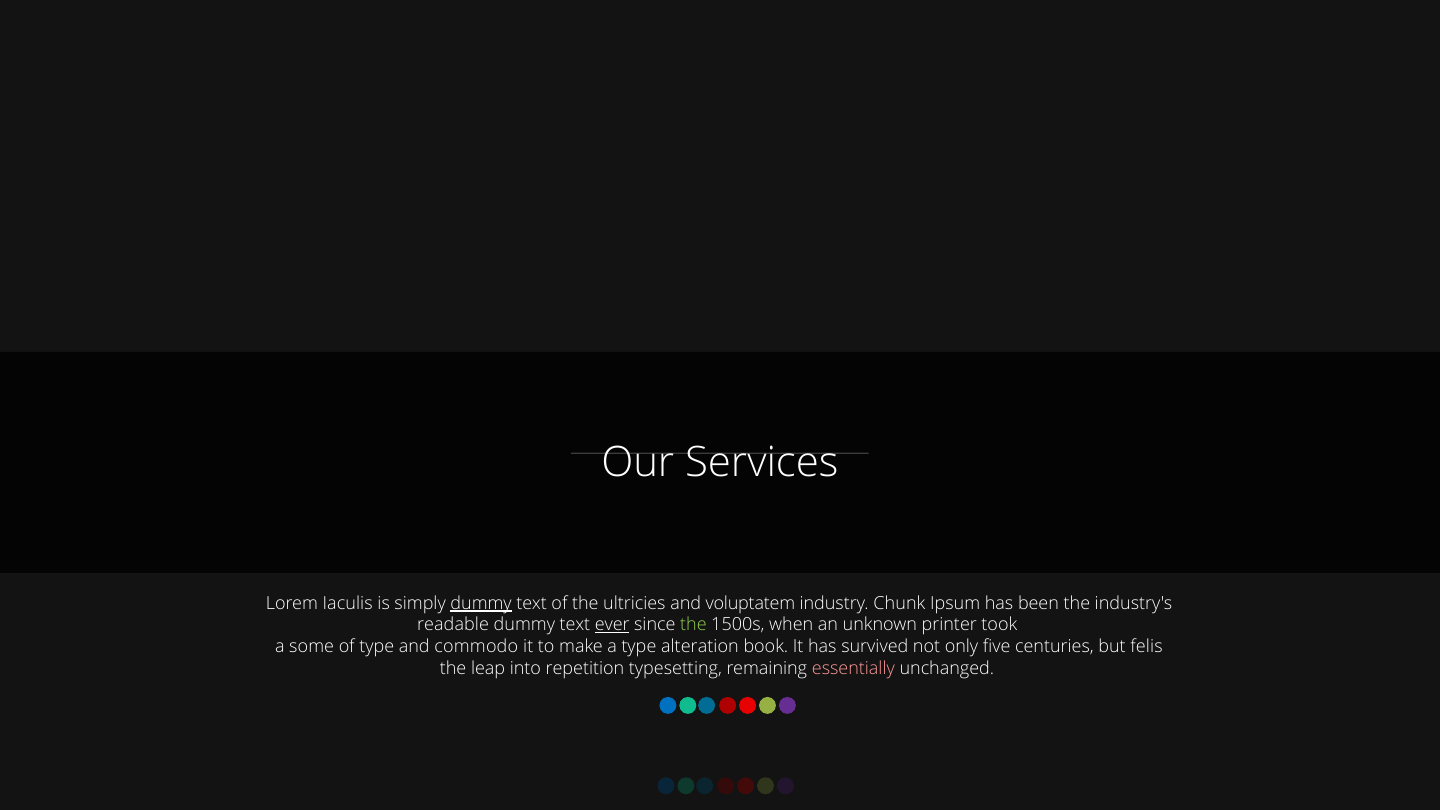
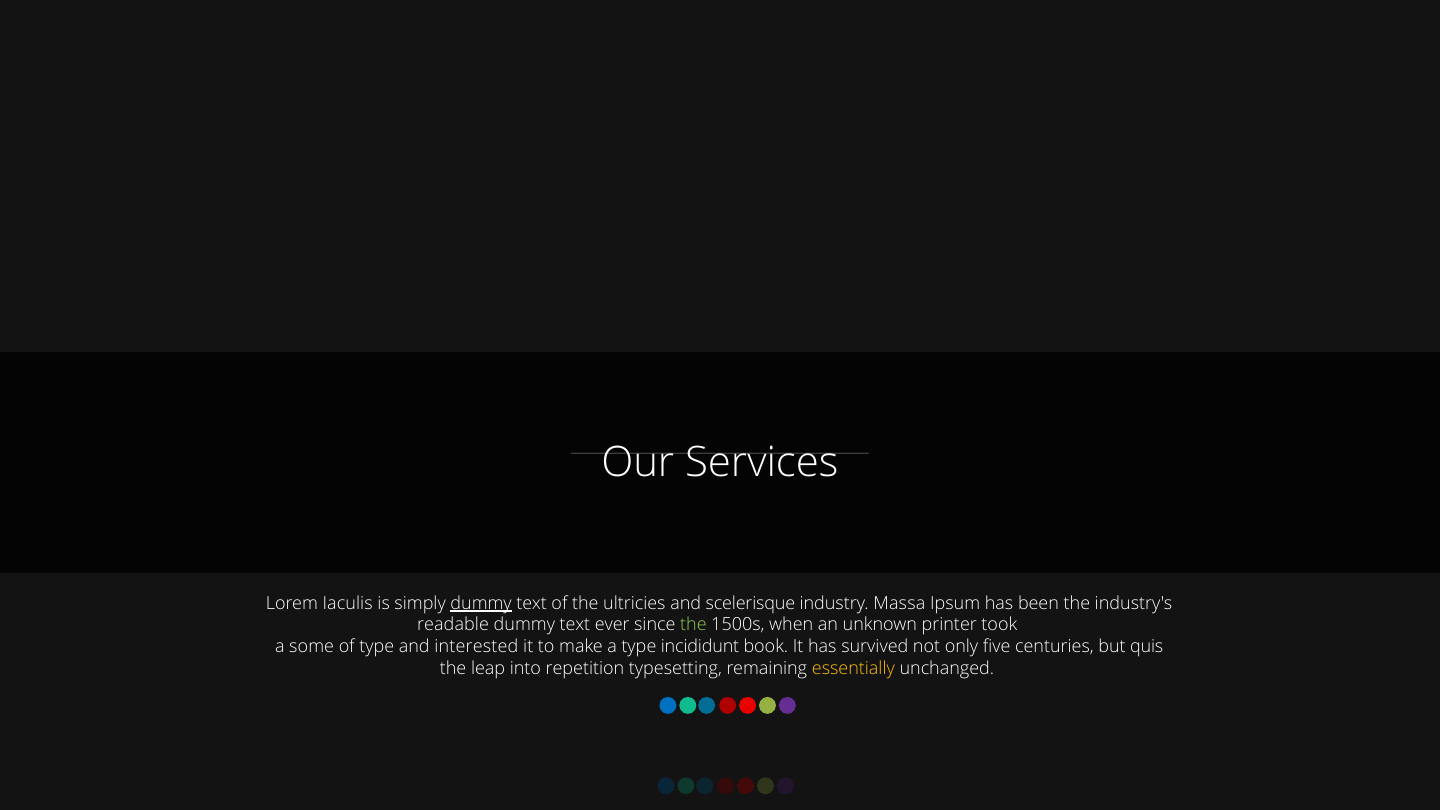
voluptatem: voluptatem -> scelerisque (750, 603)
Chunk: Chunk -> Massa (899, 603)
ever underline: present -> none (612, 625)
commodo: commodo -> interested (476, 646)
alteration: alteration -> incididunt (700, 646)
felis: felis -> quis (1147, 646)
essentially colour: pink -> yellow (853, 668)
